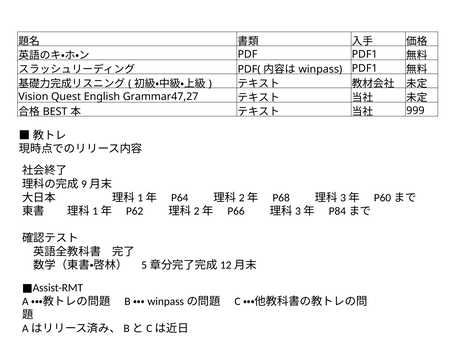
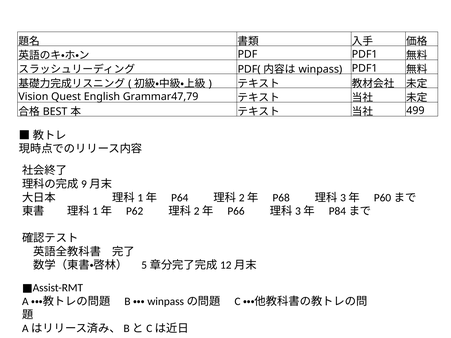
Grammar47,27: Grammar47,27 -> Grammar47,79 (161, 97)
999: 999 -> 499 (415, 111)
